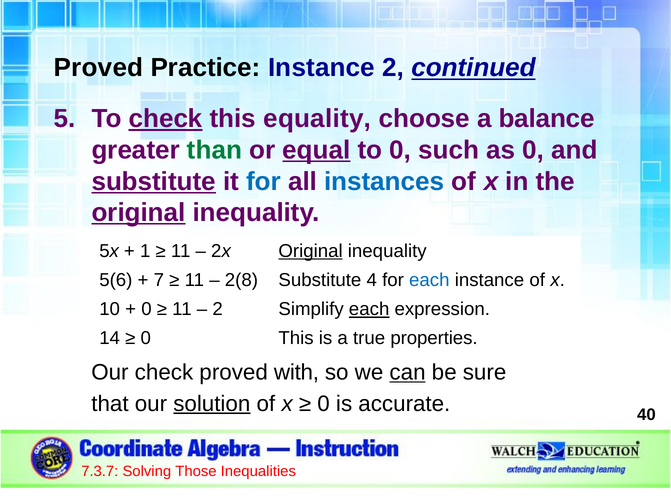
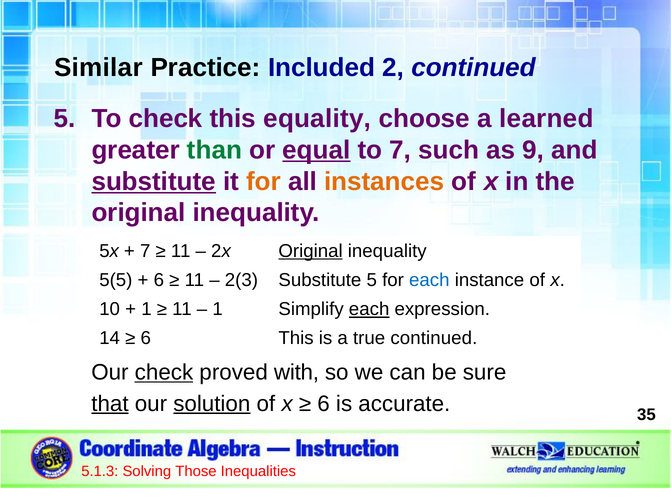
Proved: Proved -> Similar (98, 68)
Practice Instance: Instance -> Included (322, 68)
continued underline: present -> none (473, 68)
check underline: present -> none (166, 119)
balance: balance -> learned (546, 119)
to 0: 0 -> 7 (400, 150)
as 0: 0 -> 9 (533, 150)
for colour: blue -> orange (264, 182)
instances colour: blue -> orange (384, 182)
original underline: present -> none (139, 213)
1: 1 -> 7 (145, 251)
5(6: 5(6 -> 5(5 (116, 280)
7: 7 -> 6 (159, 280)
2(8: 2(8 -> 2(3 (241, 280)
Substitute 4: 4 -> 5 (372, 280)
0: 0 -> 1 (146, 309)
2: 2 -> 1 (218, 309)
0: 0 -> 6 (146, 338)
true properties: properties -> continued (434, 338)
check underline: none -> present (164, 373)
can underline: present -> none (408, 373)
that underline: none -> present (110, 404)
0: 0 -> 6 (324, 404)
40: 40 -> 35 (646, 415)
7.3.7: 7.3.7 -> 5.1.3 (100, 472)
